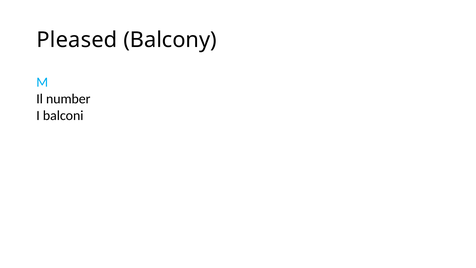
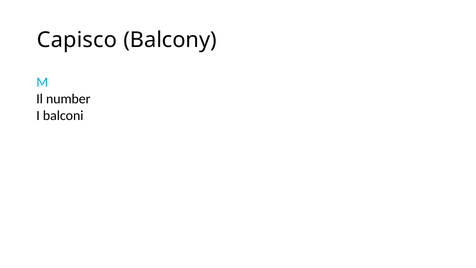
Pleased: Pleased -> Capisco (77, 40)
